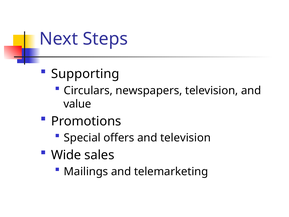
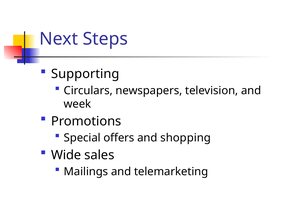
value: value -> week (77, 104)
and television: television -> shopping (186, 138)
